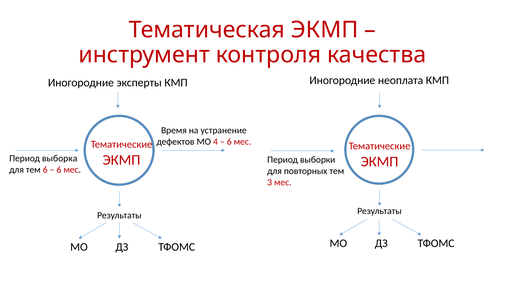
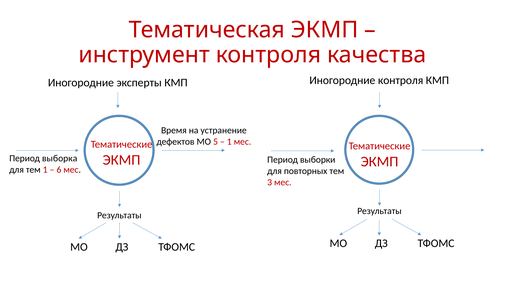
Иногородние неоплата: неоплата -> контроля (401, 80)
4: 4 -> 5 (216, 142)
6: 6 -> 1 (229, 142)
тем 6: 6 -> 1 (45, 170)
